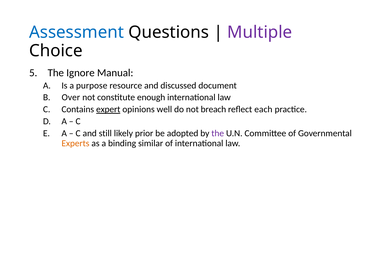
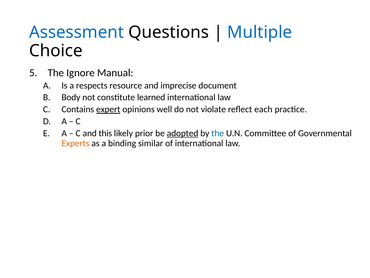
Multiple colour: purple -> blue (260, 32)
purpose: purpose -> respects (92, 85)
discussed: discussed -> imprecise (178, 85)
Over: Over -> Body (71, 97)
enough: enough -> learned (151, 97)
breach: breach -> violate (213, 109)
still: still -> this (105, 133)
adopted underline: none -> present (183, 133)
the colour: purple -> blue (218, 133)
